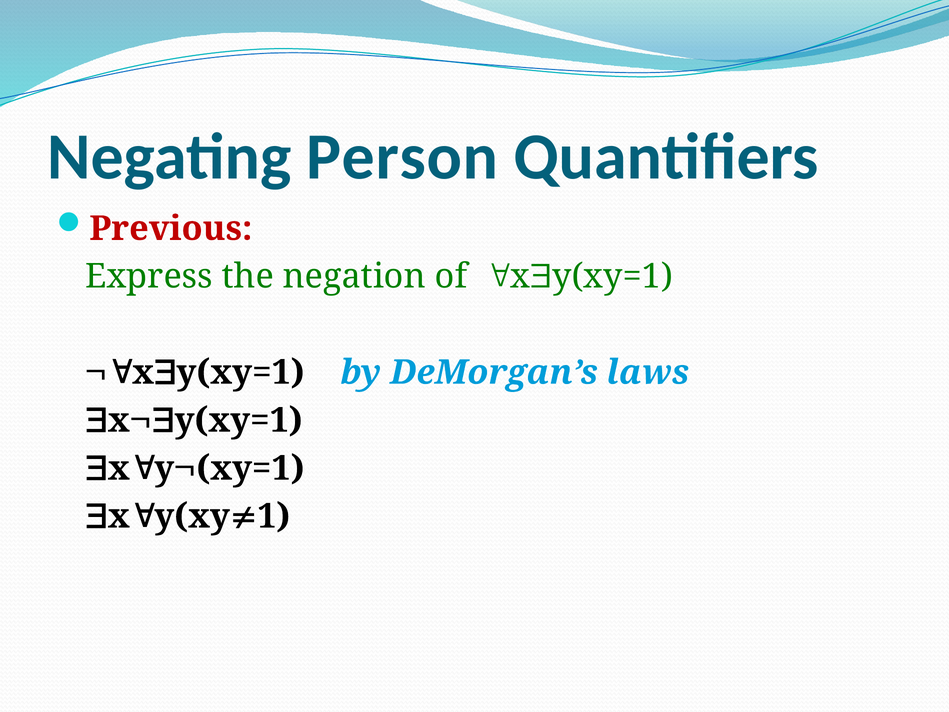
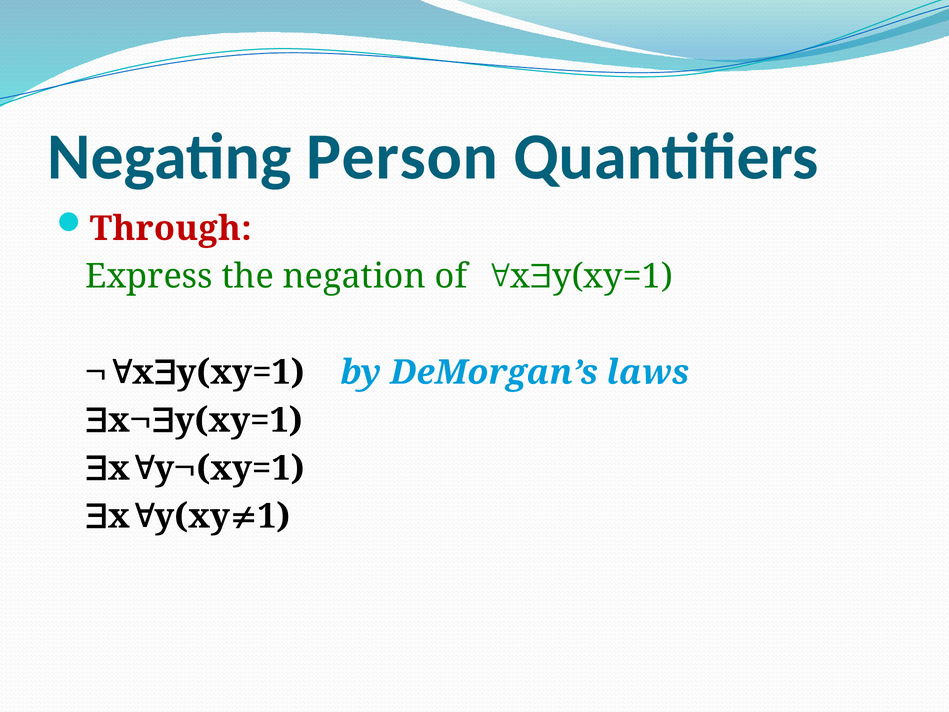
Previous: Previous -> Through (171, 228)
